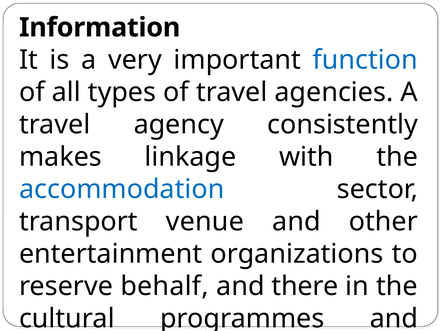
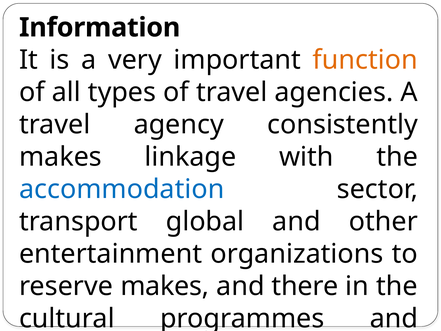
function colour: blue -> orange (365, 60)
venue: venue -> global (205, 222)
reserve behalf: behalf -> makes (165, 286)
